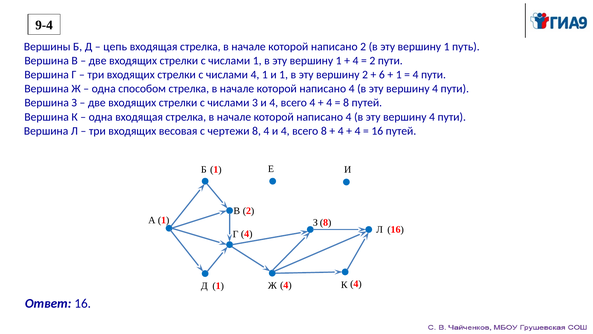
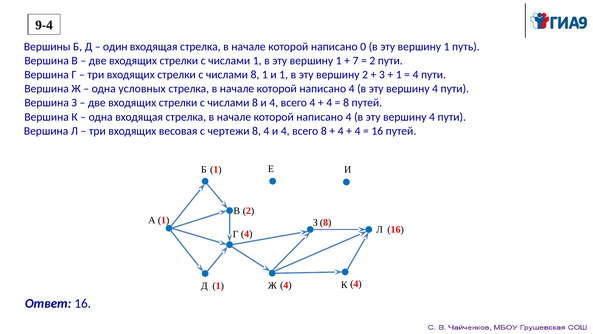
цепь: цепь -> один (115, 47)
написано 2: 2 -> 0 (363, 47)
4: 4 -> 7 (356, 61)
4: 4 -> 8 (255, 75)
6: 6 -> 3 (382, 75)
способом: способом -> условных (142, 89)
3: 3 -> 8 (255, 103)
